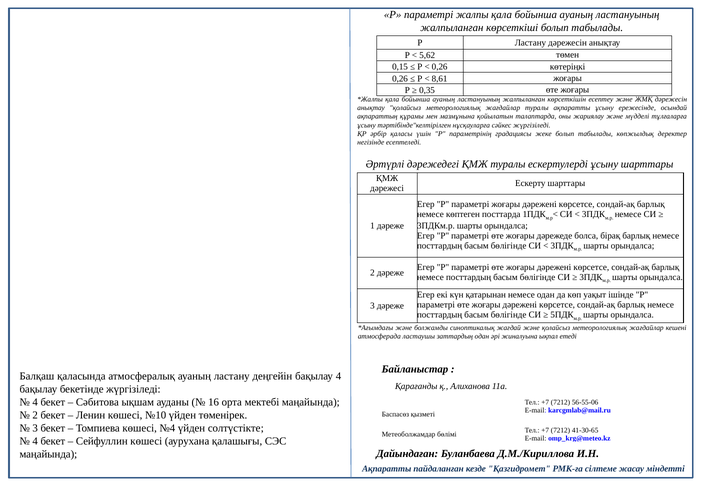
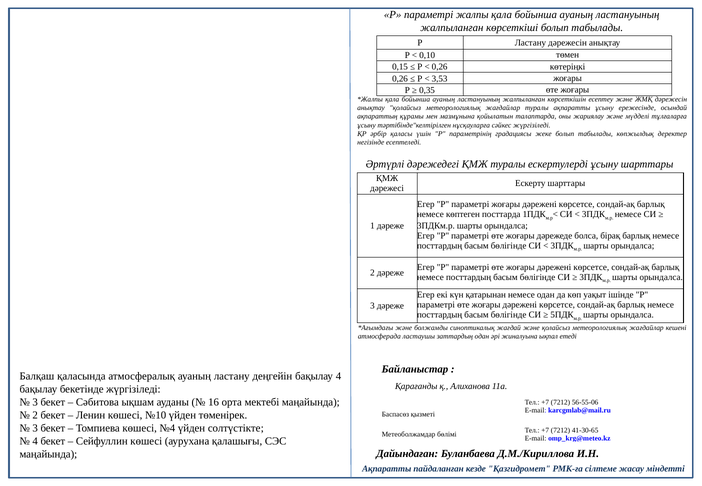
5,62: 5,62 -> 0,10 (427, 55)
8,61: 8,61 -> 3,53 (440, 79)
4: 4 -> 3 (35, 402)
